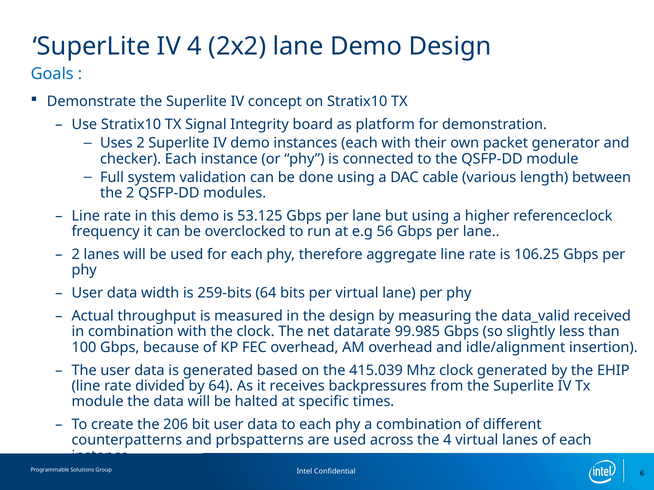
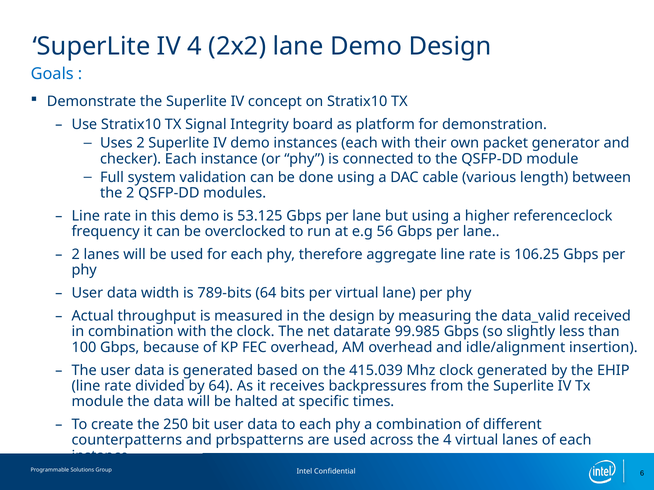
259-bits: 259-bits -> 789-bits (225, 293)
206: 206 -> 250 (176, 425)
